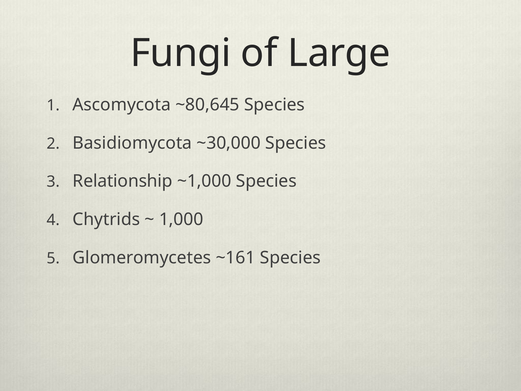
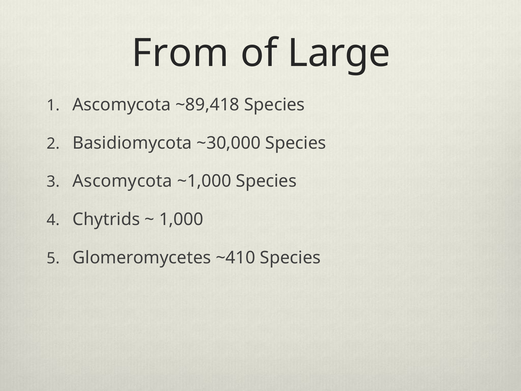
Fungi: Fungi -> From (180, 53)
~80,645: ~80,645 -> ~89,418 (207, 105)
Relationship: Relationship -> Ascomycota (122, 181)
~161: ~161 -> ~410 (236, 258)
